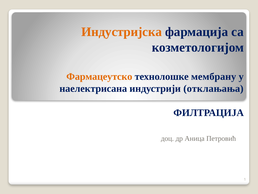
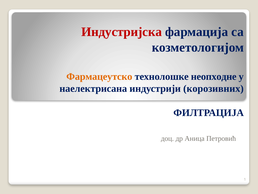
Индустријска colour: orange -> red (122, 32)
мембрану: мембрану -> неопходне (214, 76)
отклањања: отклањања -> корозивних (213, 88)
